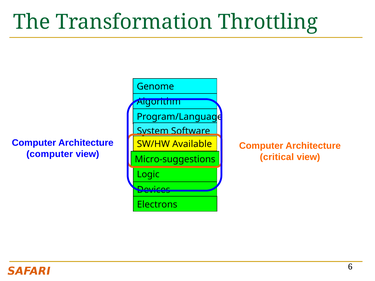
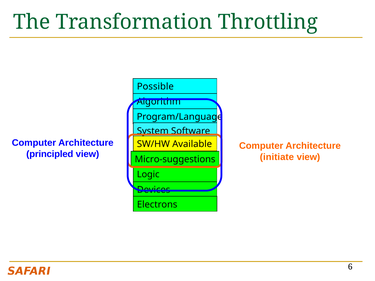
Genome: Genome -> Possible (155, 87)
computer: computer -> principled (50, 154)
critical: critical -> initiate (277, 157)
